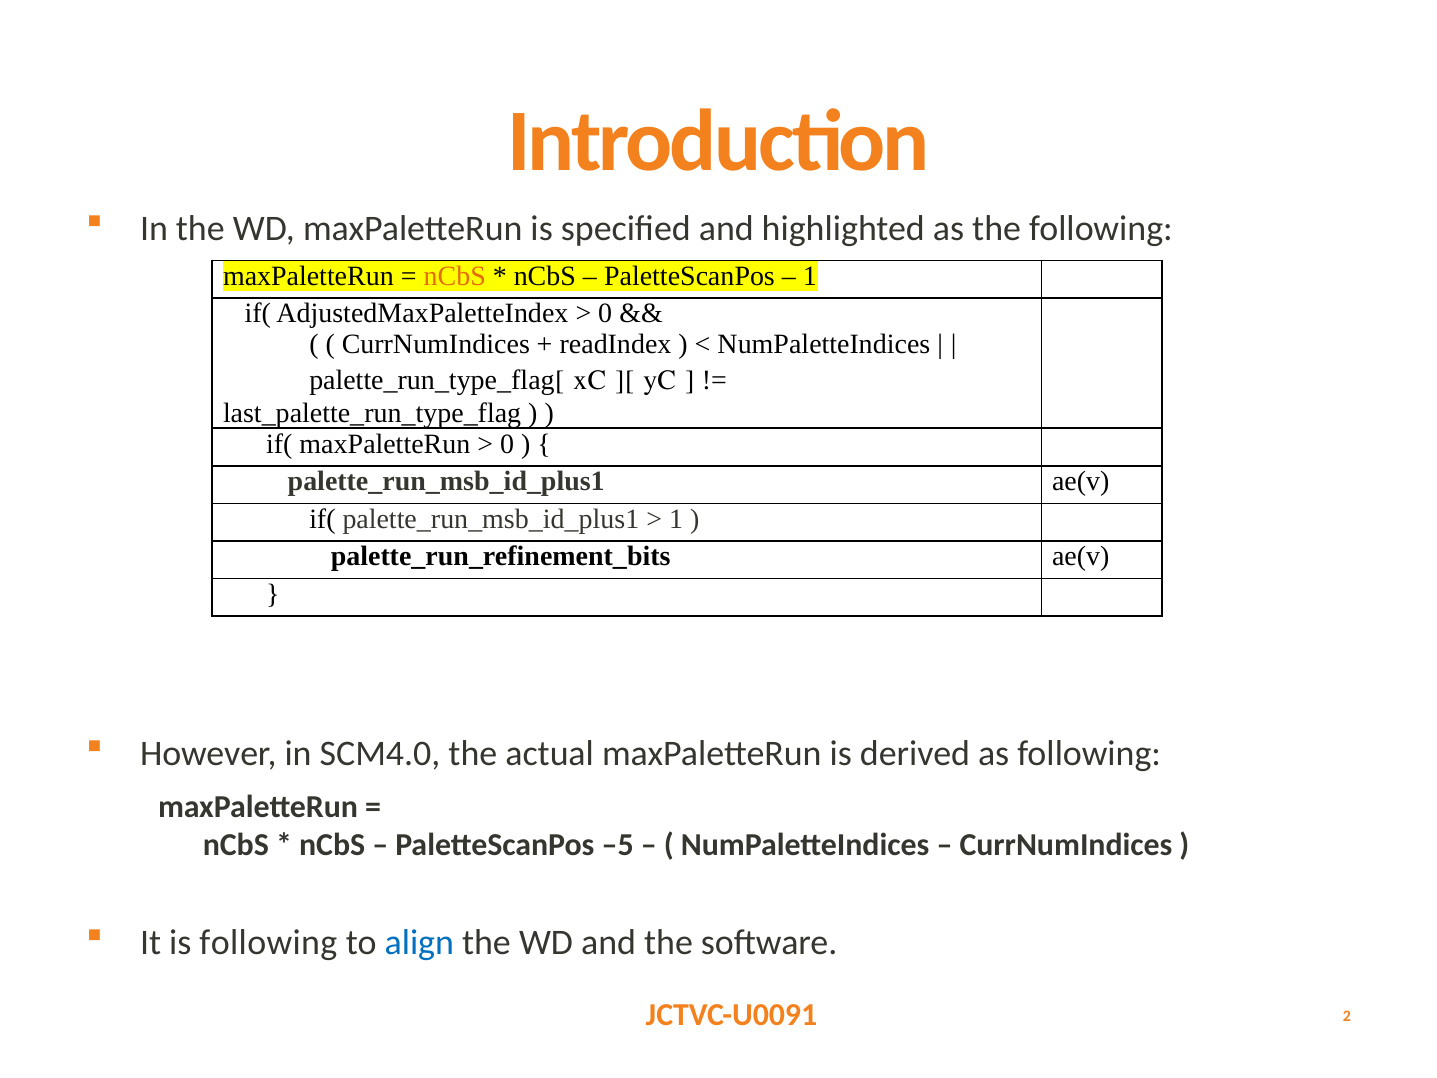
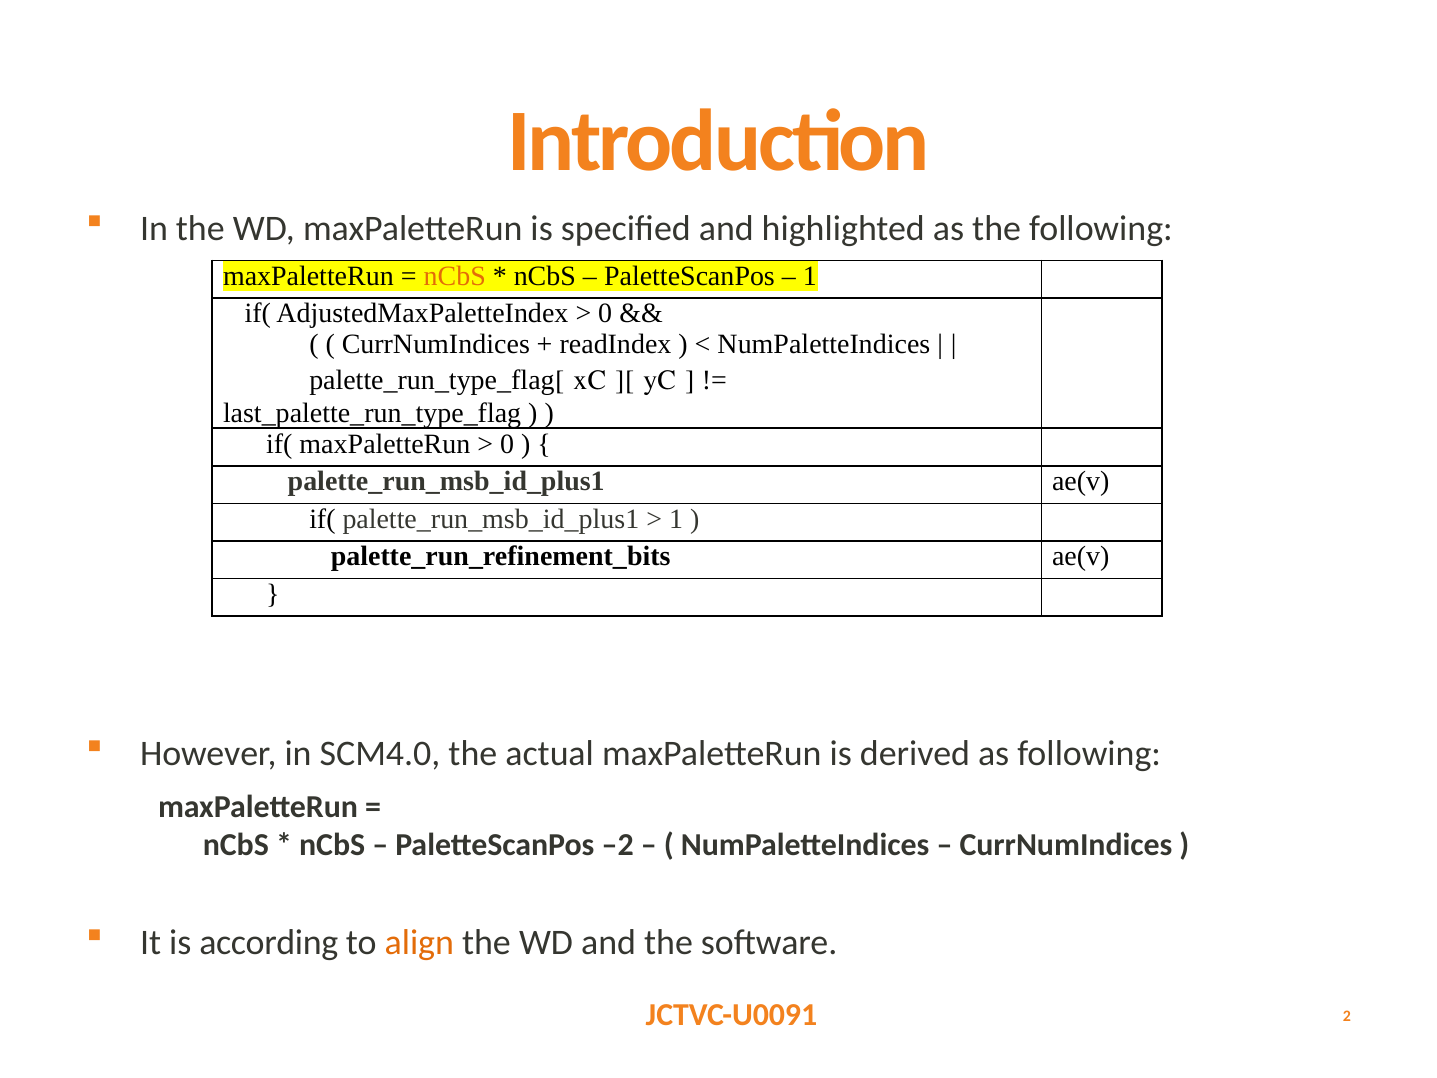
–5: –5 -> –2 (618, 845)
is following: following -> according (269, 943)
align colour: blue -> orange (419, 943)
